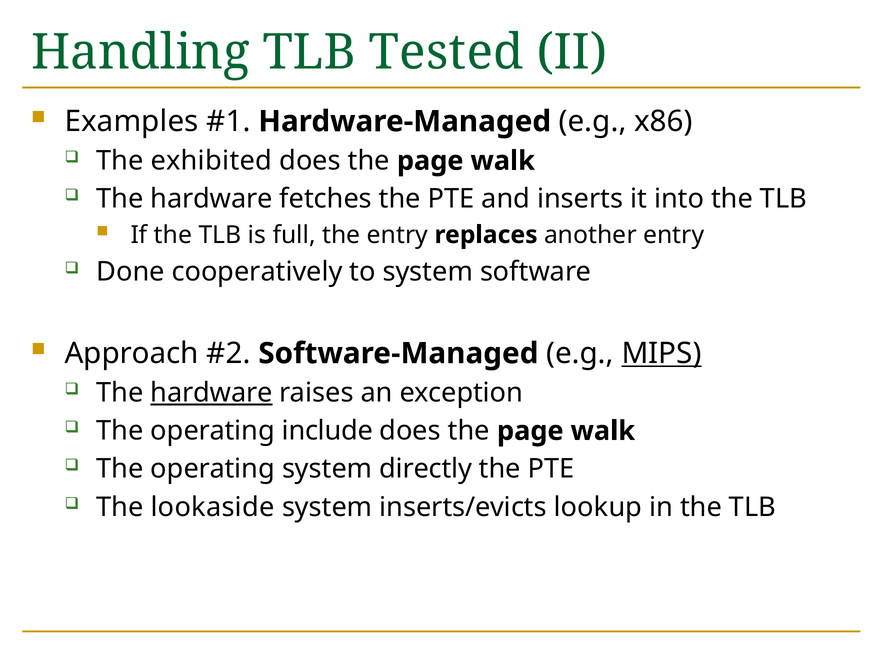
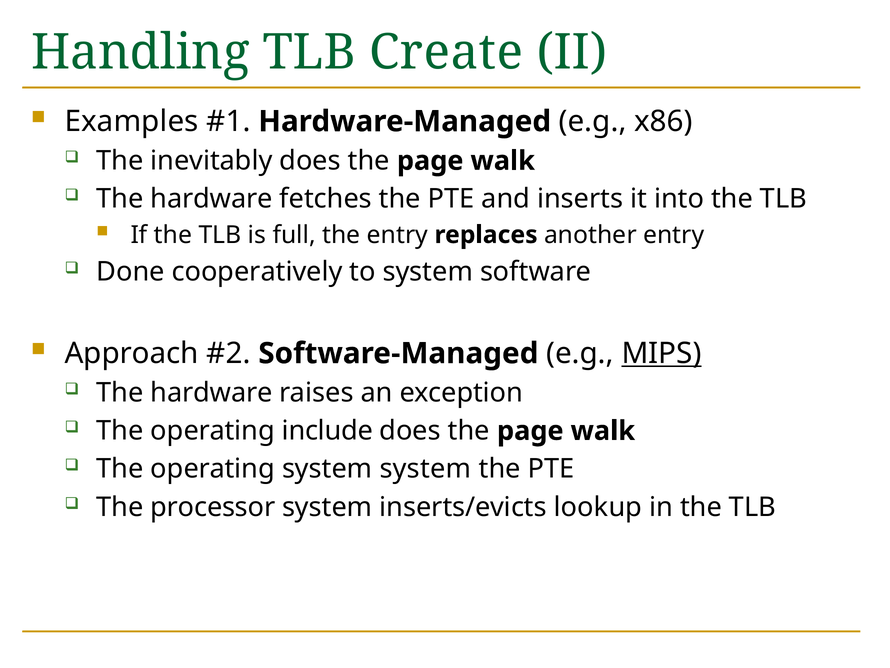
Tested: Tested -> Create (446, 52)
exhibited: exhibited -> inevitably (211, 161)
hardware underline: present -> none (211, 393)
system directly: directly -> system (425, 469)
lookaside: lookaside -> processor (213, 507)
